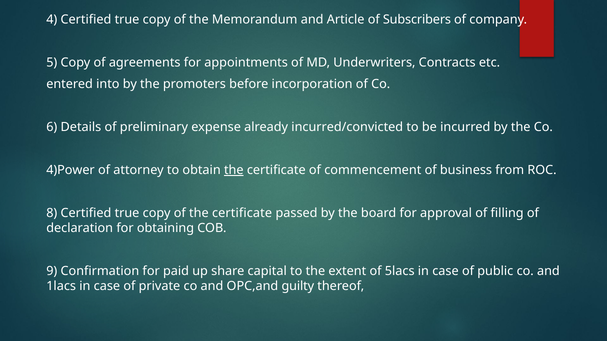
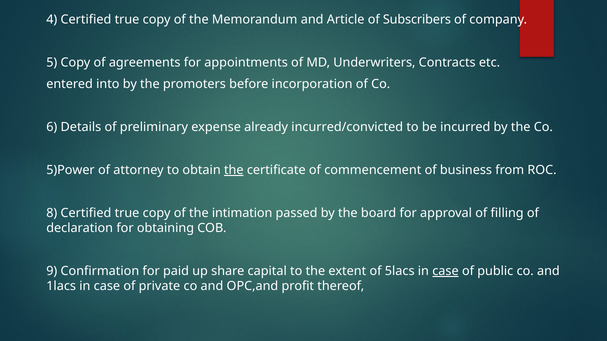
4)Power: 4)Power -> 5)Power (71, 170)
of the certificate: certificate -> intimation (242, 213)
case underline: none -> present (445, 271)
guilty: guilty -> profit (298, 287)
